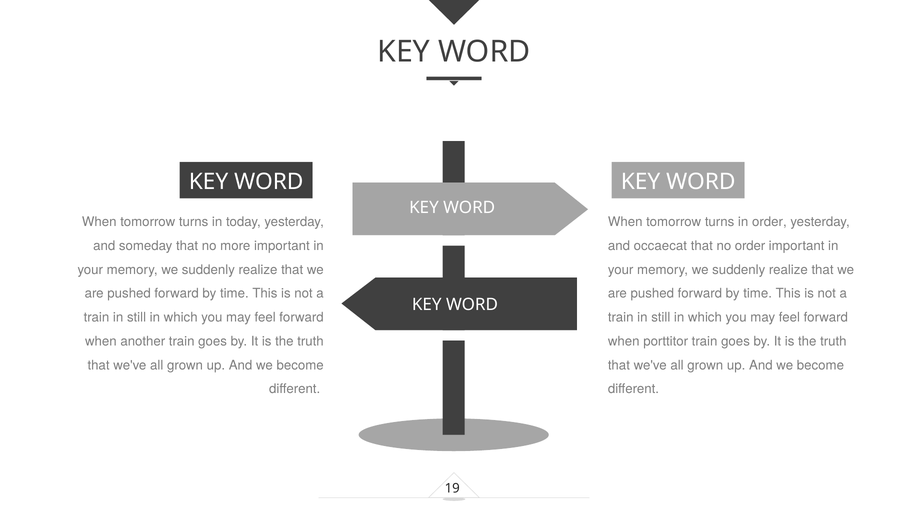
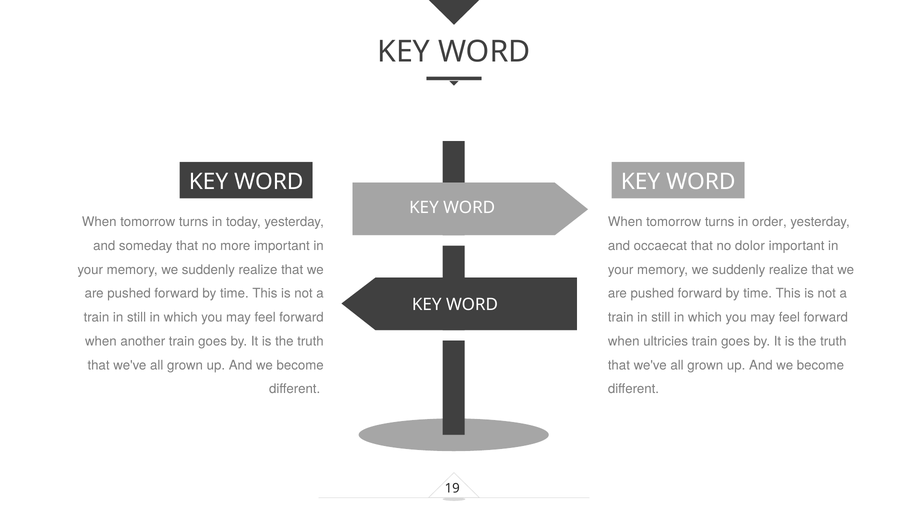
no order: order -> dolor (750, 246)
porttitor: porttitor -> ultricies (666, 341)
